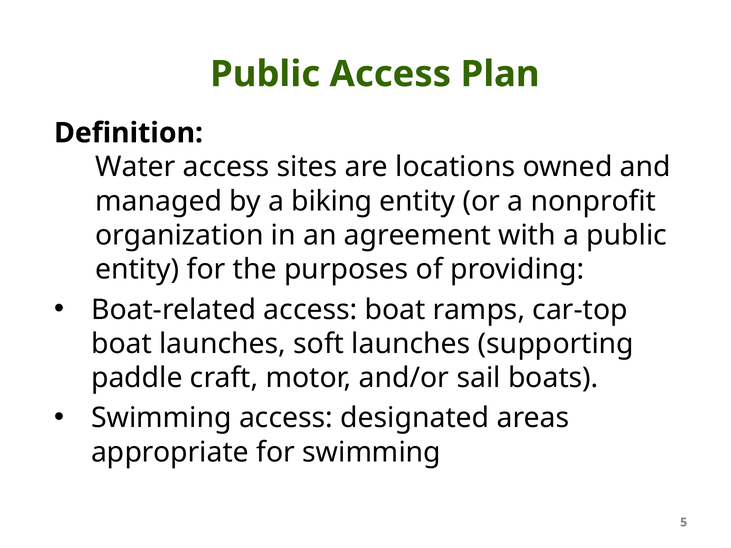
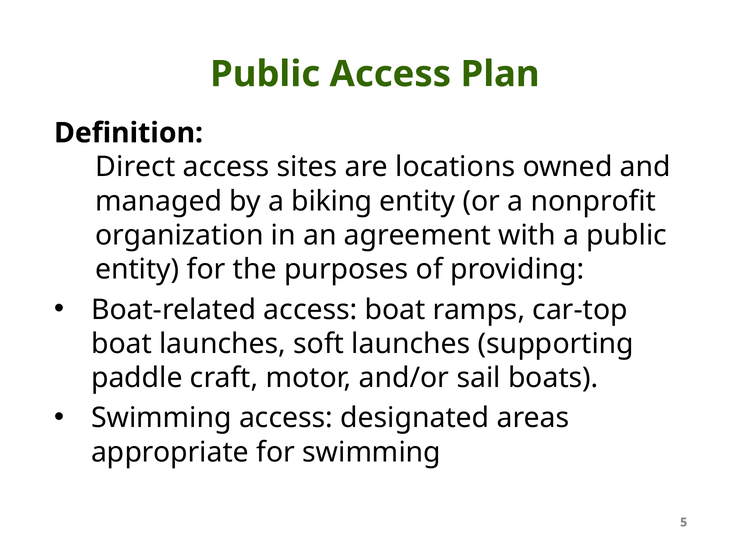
Water: Water -> Direct (135, 167)
